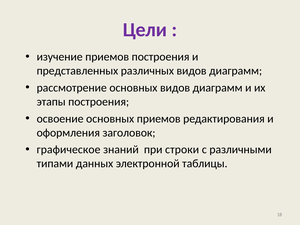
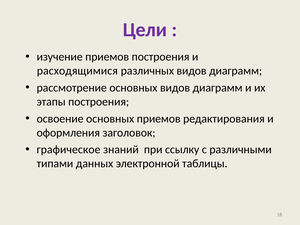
представленных: представленных -> расходящимися (77, 71)
строки: строки -> ссылку (182, 150)
